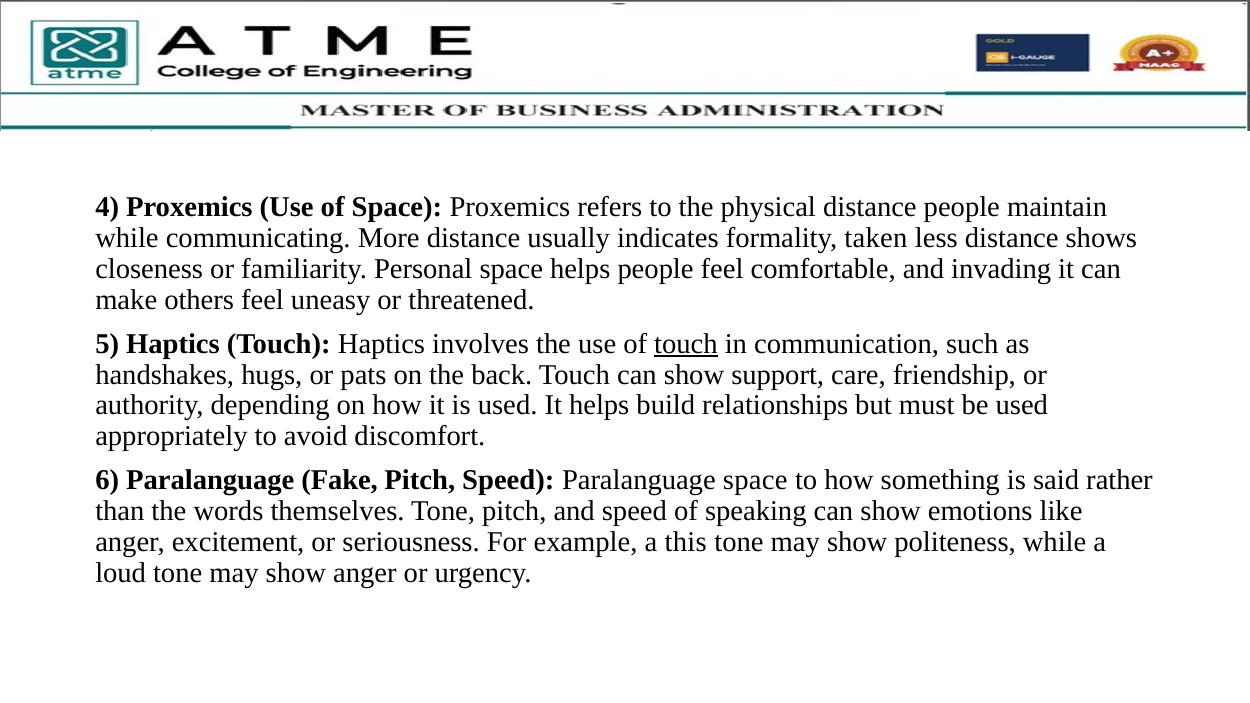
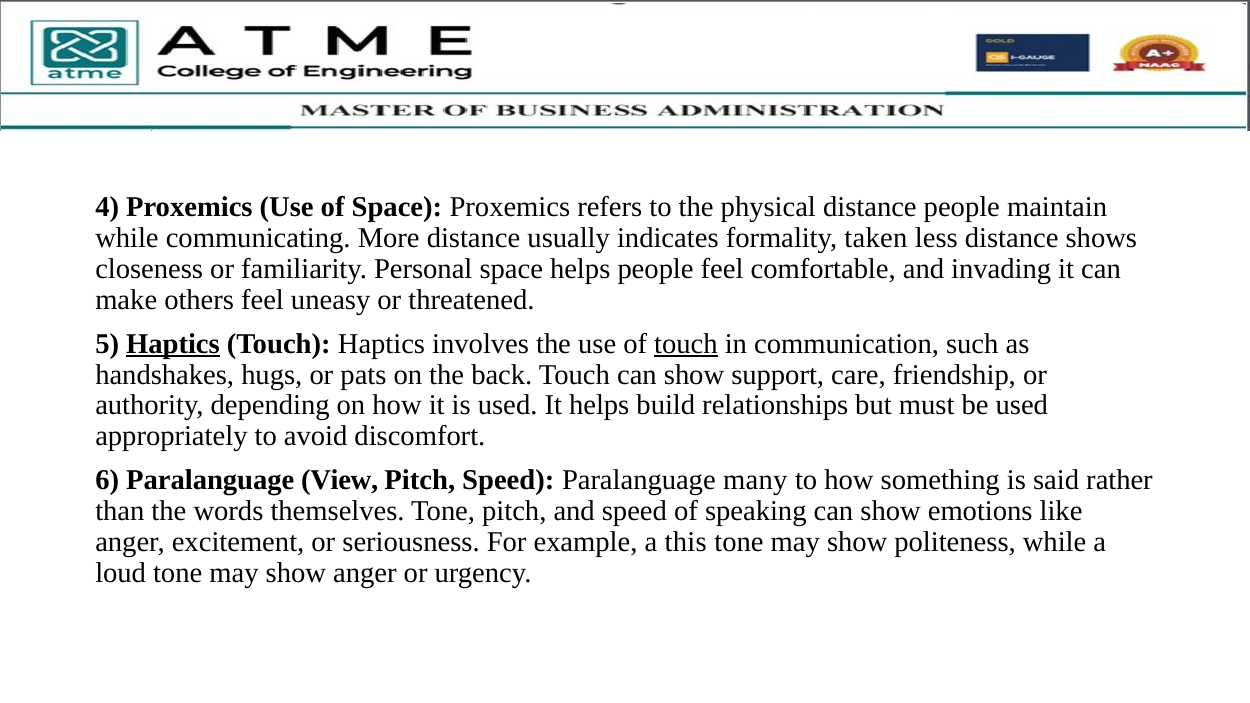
Haptics underline: none -> present (173, 344)
Fake: Fake -> View (340, 480)
Paralanguage space: space -> many (755, 480)
